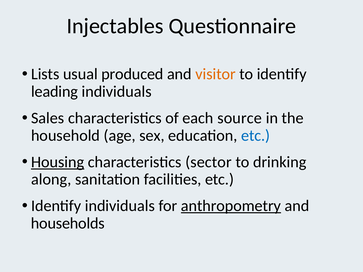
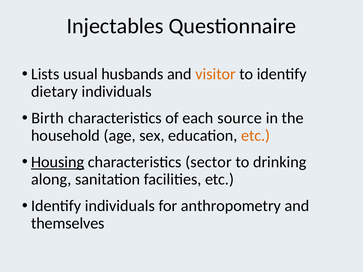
produced: produced -> husbands (132, 74)
leading: leading -> dietary (54, 92)
Sales: Sales -> Birth (48, 118)
etc colour: blue -> orange (256, 136)
anthropometry underline: present -> none (231, 206)
households: households -> themselves (68, 223)
